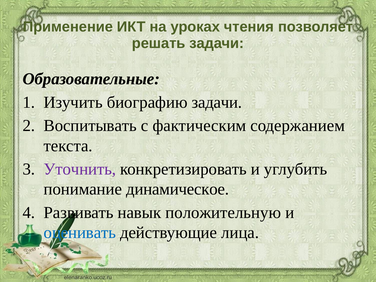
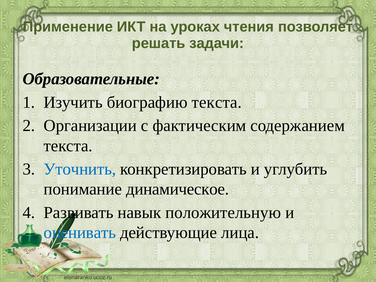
биографию задачи: задачи -> текста (217, 102)
Воспитывать: Воспитывать -> Организации (90, 126)
Уточнить colour: purple -> blue (80, 169)
